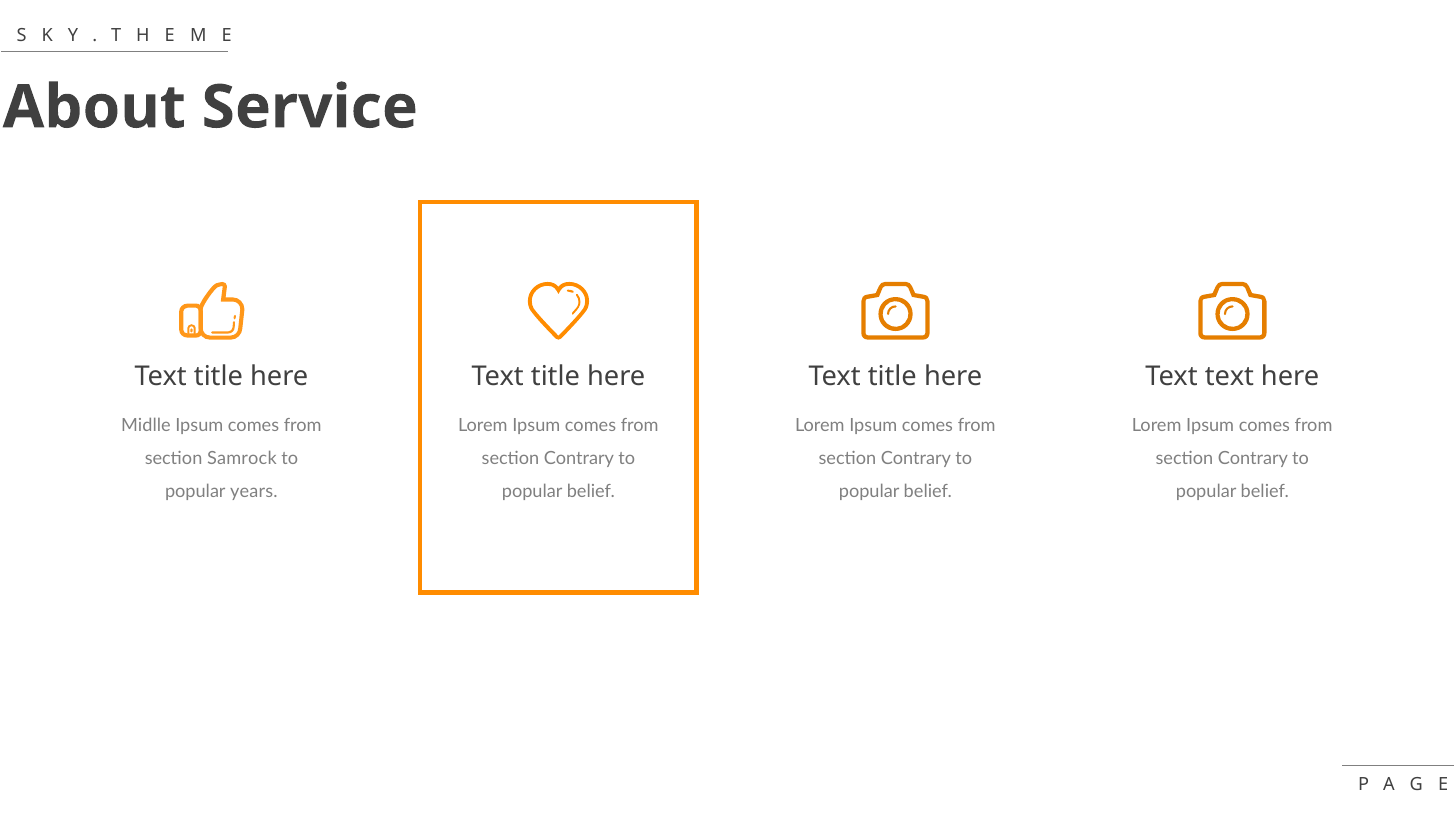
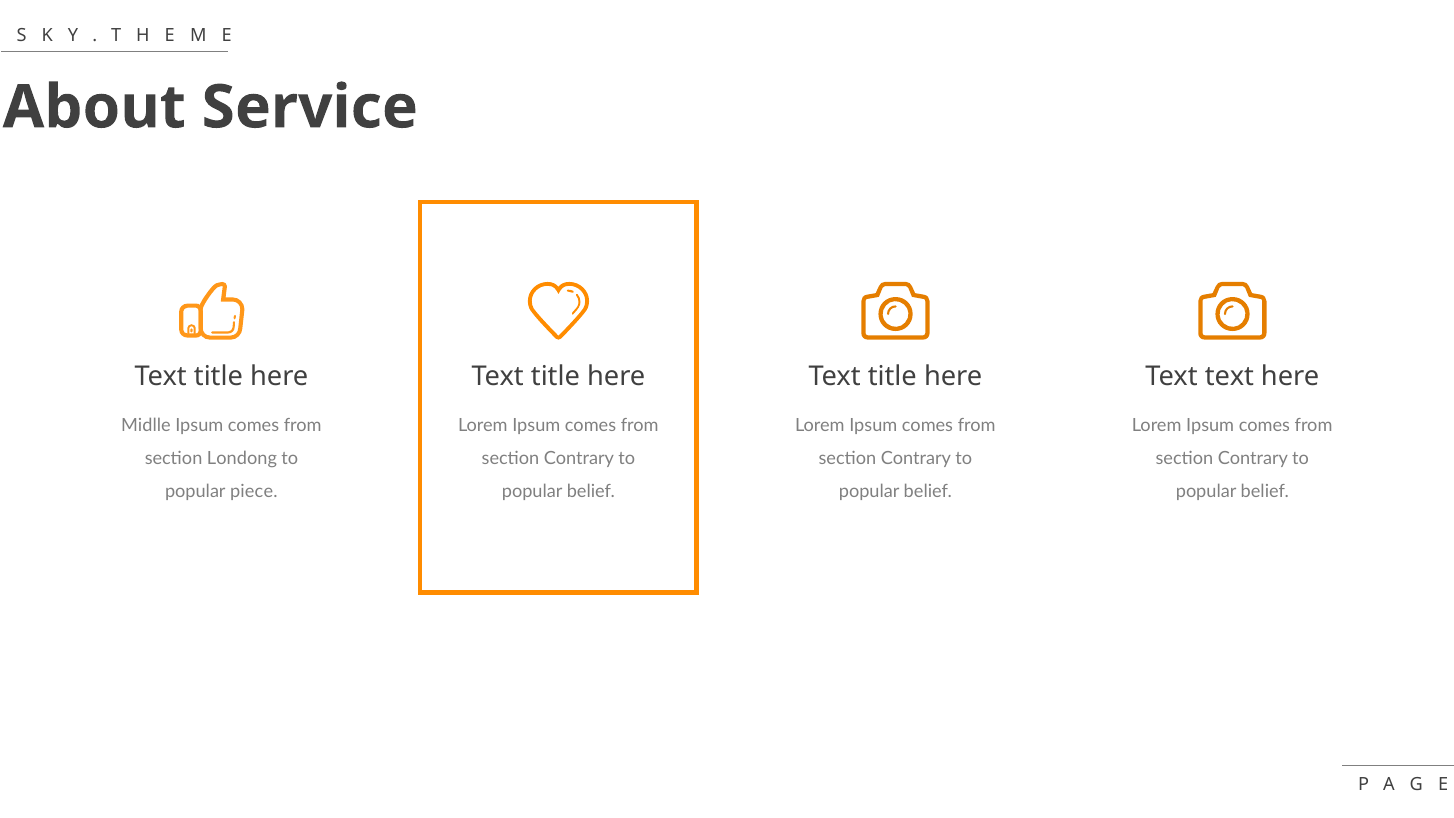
Samrock: Samrock -> Londong (242, 458)
years: years -> piece (254, 491)
